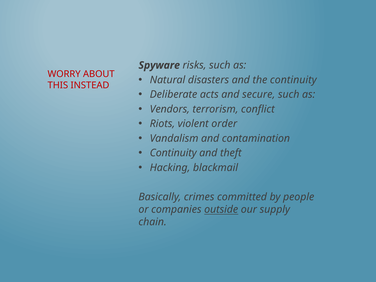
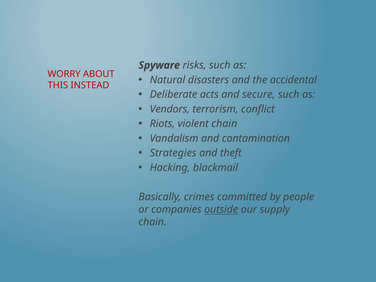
the continuity: continuity -> accidental (293, 80)
violent order: order -> chain (224, 124)
Continuity: Continuity -> Strategies (173, 153)
